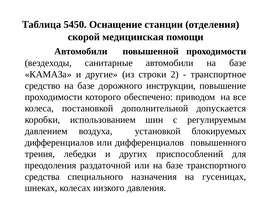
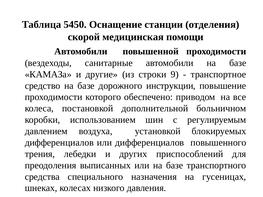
2: 2 -> 9 (175, 74)
допускается: допускается -> больничном (221, 109)
раздаточной: раздаточной -> выписанных (105, 166)
